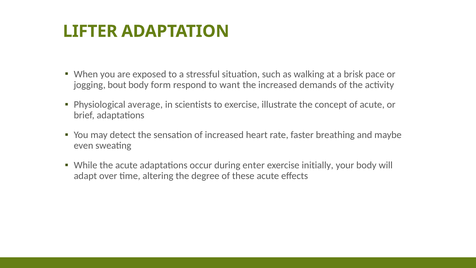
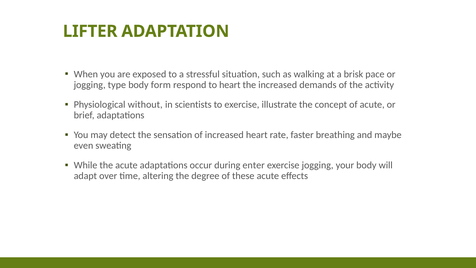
bout: bout -> type (117, 85)
to want: want -> heart (230, 85)
average: average -> without (145, 104)
exercise initially: initially -> jogging (318, 165)
